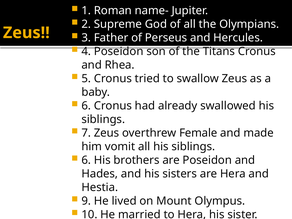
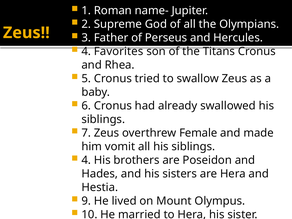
4 Poseidon: Poseidon -> Favorites (119, 51)
6: 6 -> 4 (86, 160)
